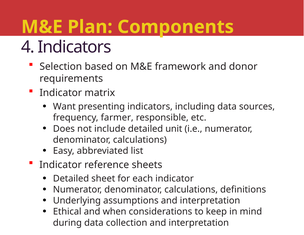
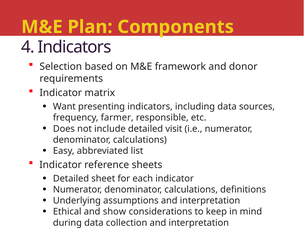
unit: unit -> visit (174, 129)
when: when -> show (114, 212)
